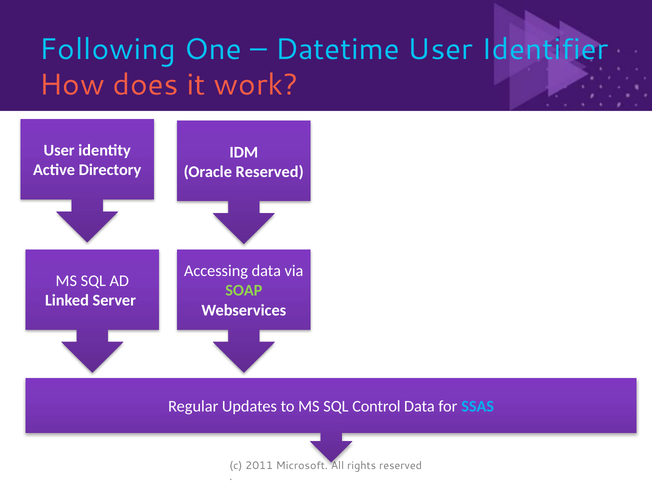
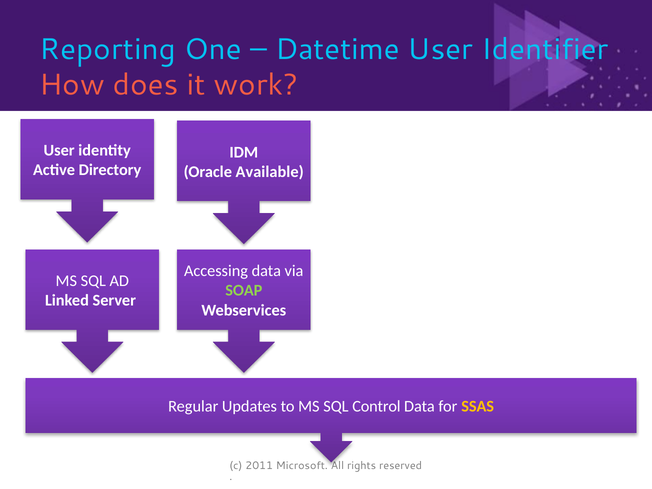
Following: Following -> Reporting (108, 49)
Oracle Reserved: Reserved -> Available (270, 172)
SSAS colour: light blue -> yellow (478, 407)
